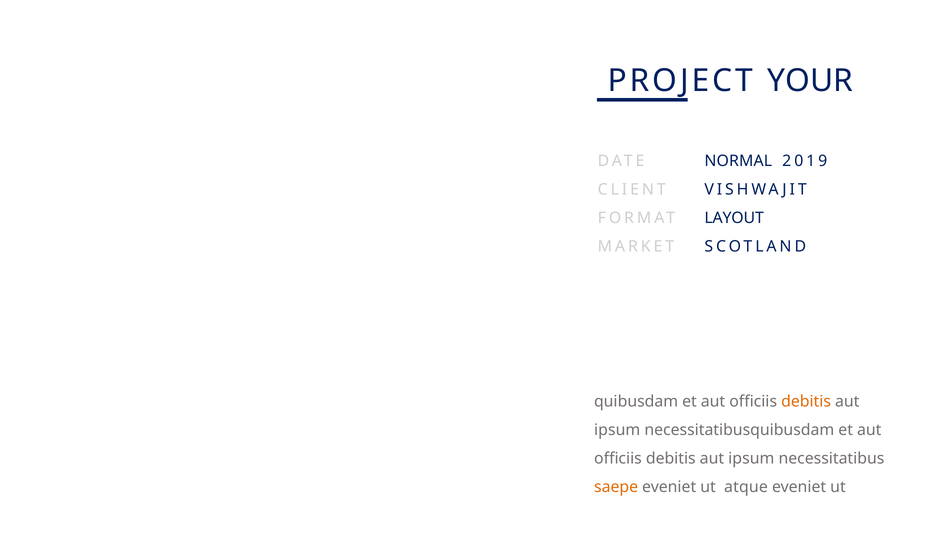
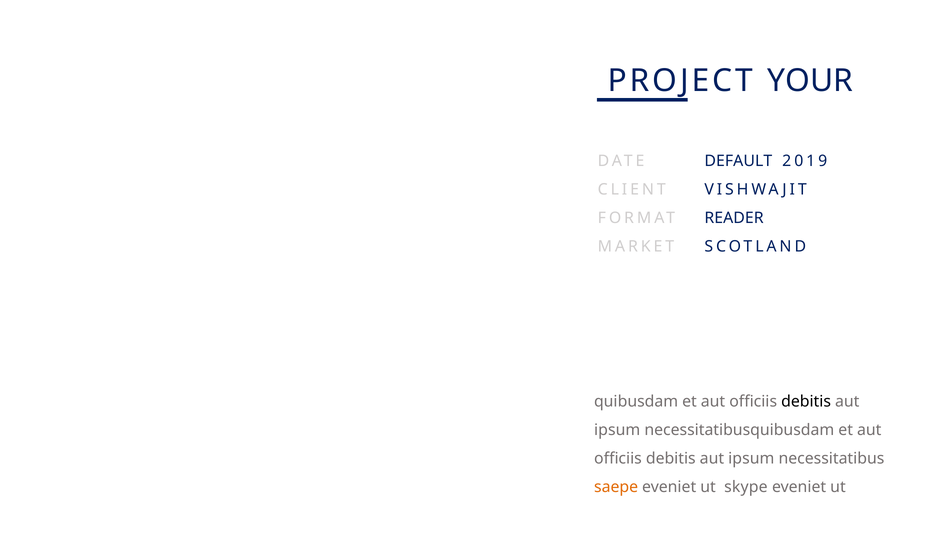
NORMAL: NORMAL -> DEFAULT (738, 161)
LAYOUT: LAYOUT -> READER (734, 218)
debitis colour: orange -> black (806, 402)
atque: atque -> skype (746, 488)
